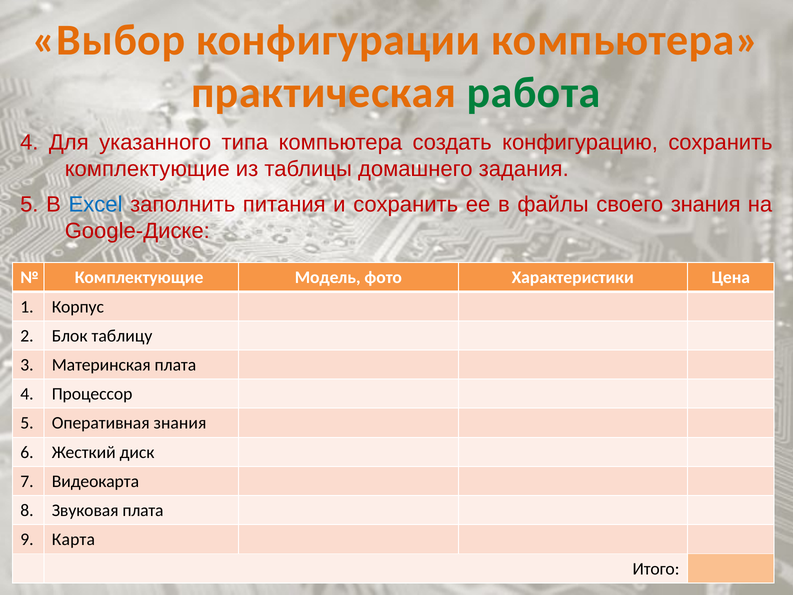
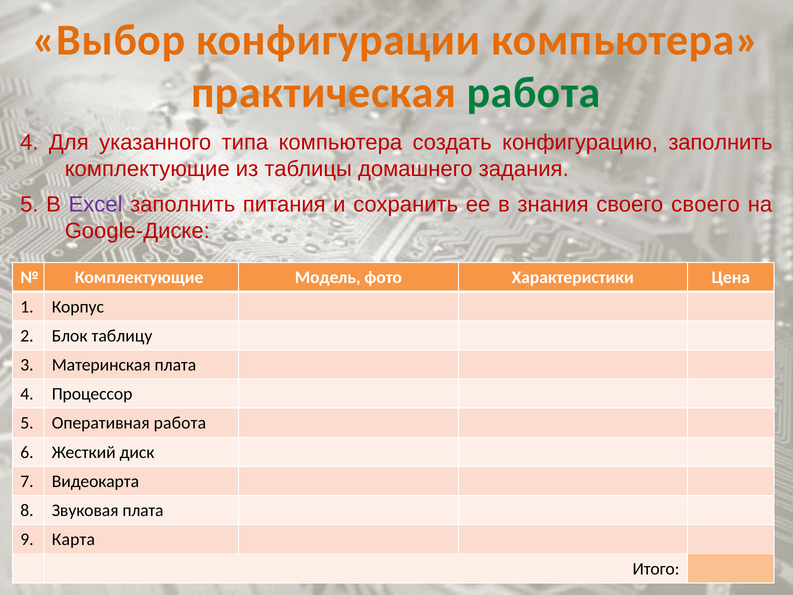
конфигурацию сохранить: сохранить -> заполнить (720, 143)
Excel colour: blue -> purple (96, 204)
файлы: файлы -> знания (553, 204)
своего знания: знания -> своего (705, 204)
Оперативная знания: знания -> работа (180, 423)
